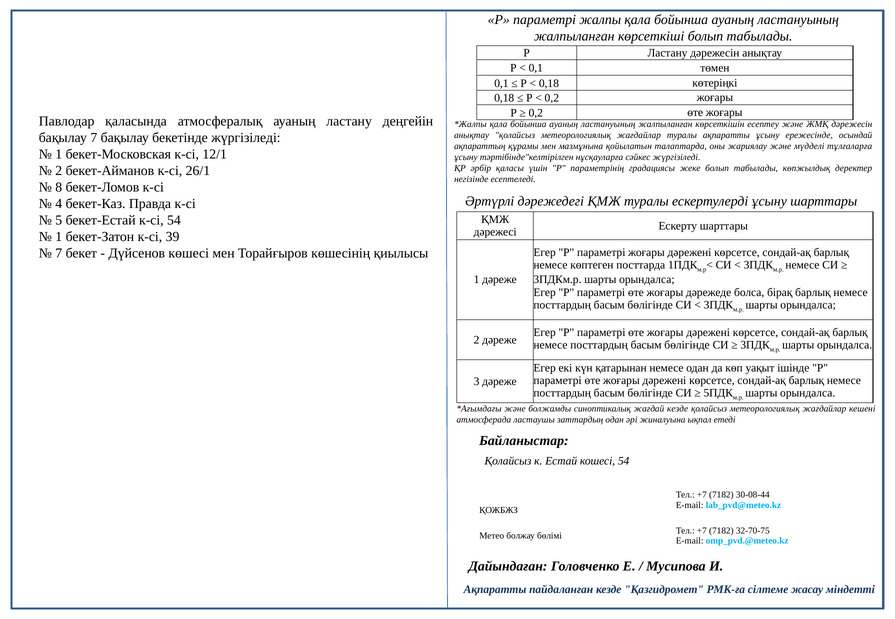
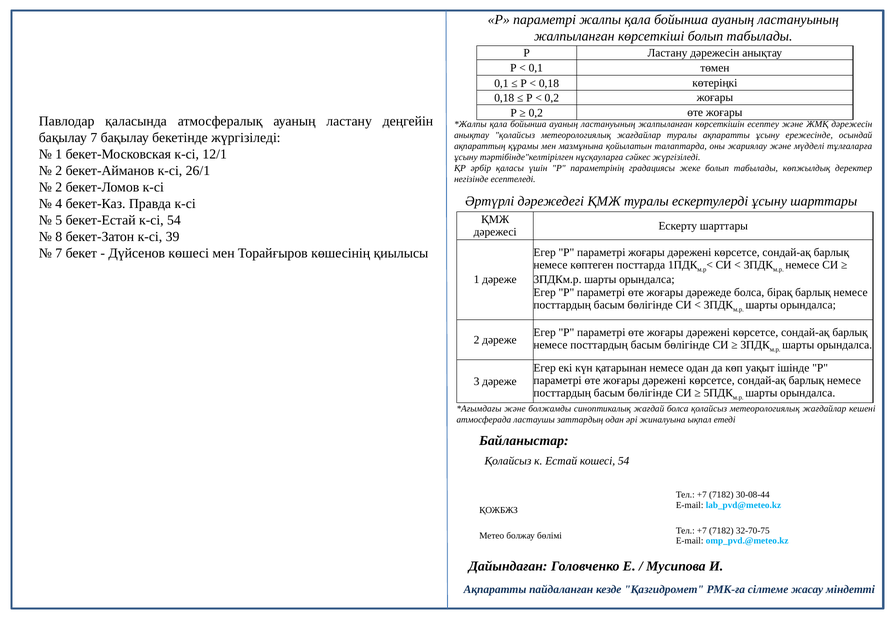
8: 8 -> 2 (59, 187)
1: 1 -> 8 (59, 237)
жағдай кезде: кезде -> болса (678, 409)
